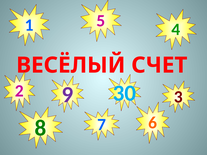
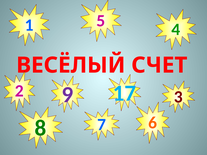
30: 30 -> 17 (124, 93)
